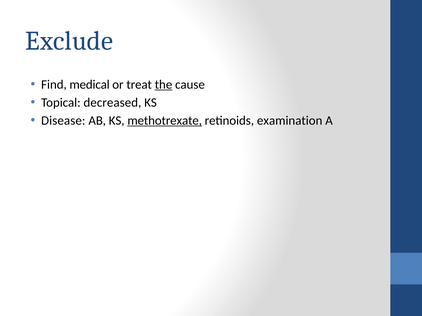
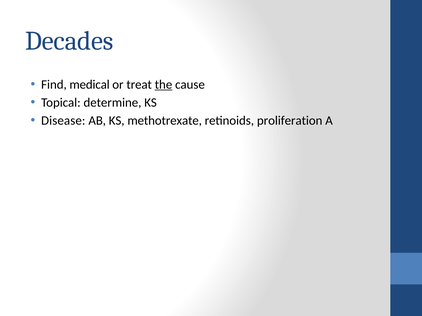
Exclude: Exclude -> Decades (69, 41)
decreased: decreased -> determine (112, 103)
methotrexate underline: present -> none (165, 121)
examination: examination -> proliferation (290, 121)
